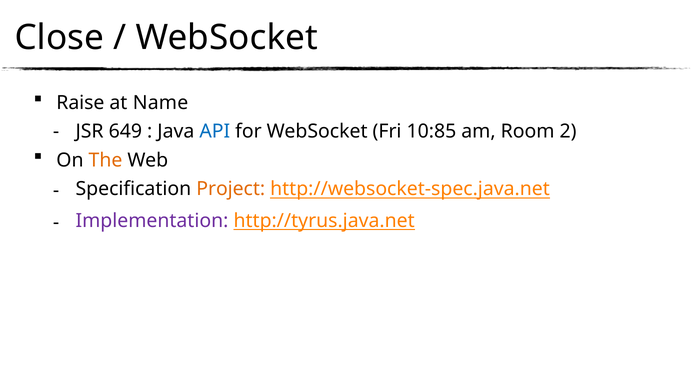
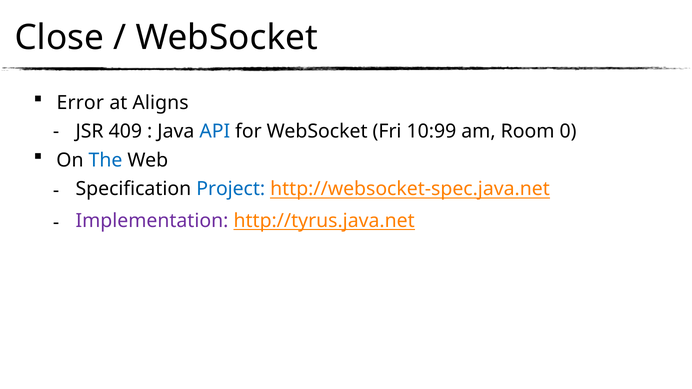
Raise: Raise -> Error (80, 103)
Name: Name -> Aligns (161, 103)
649: 649 -> 409 (125, 132)
10:85: 10:85 -> 10:99 (431, 132)
2: 2 -> 0 (568, 132)
The colour: orange -> blue (105, 160)
Project colour: orange -> blue (231, 189)
